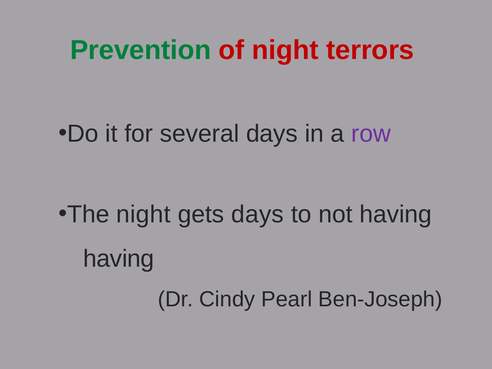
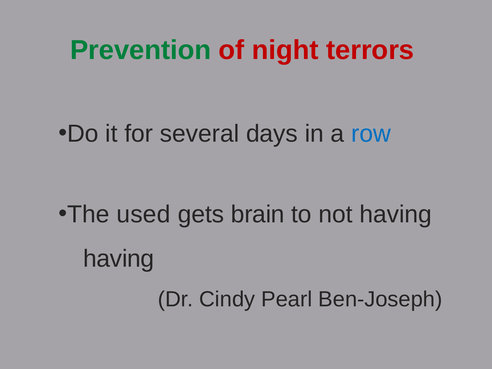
row colour: purple -> blue (371, 134)
The night: night -> used (143, 214)
gets days: days -> brain (258, 214)
